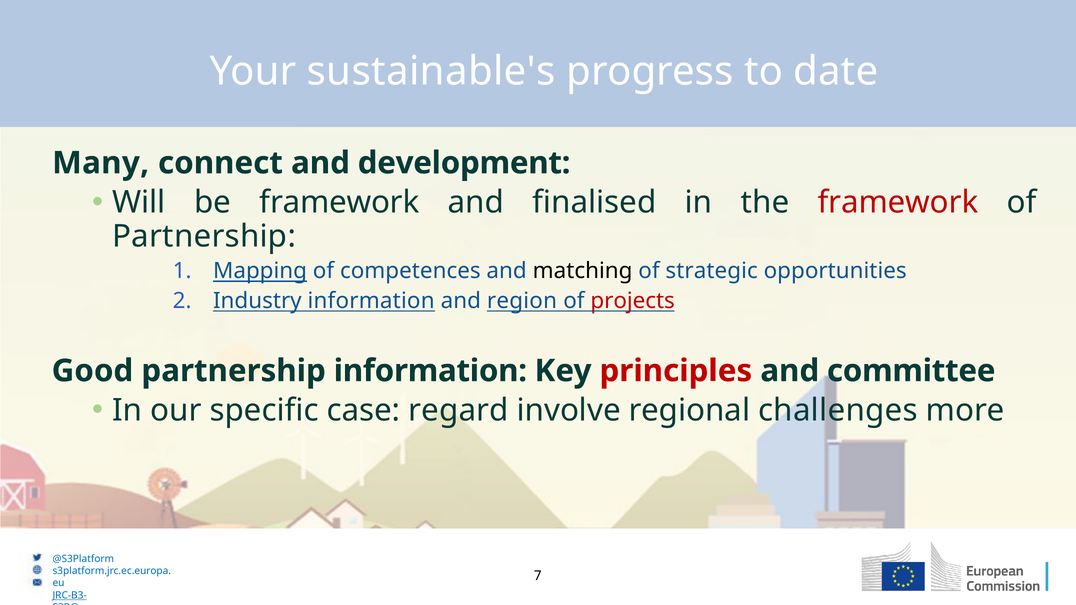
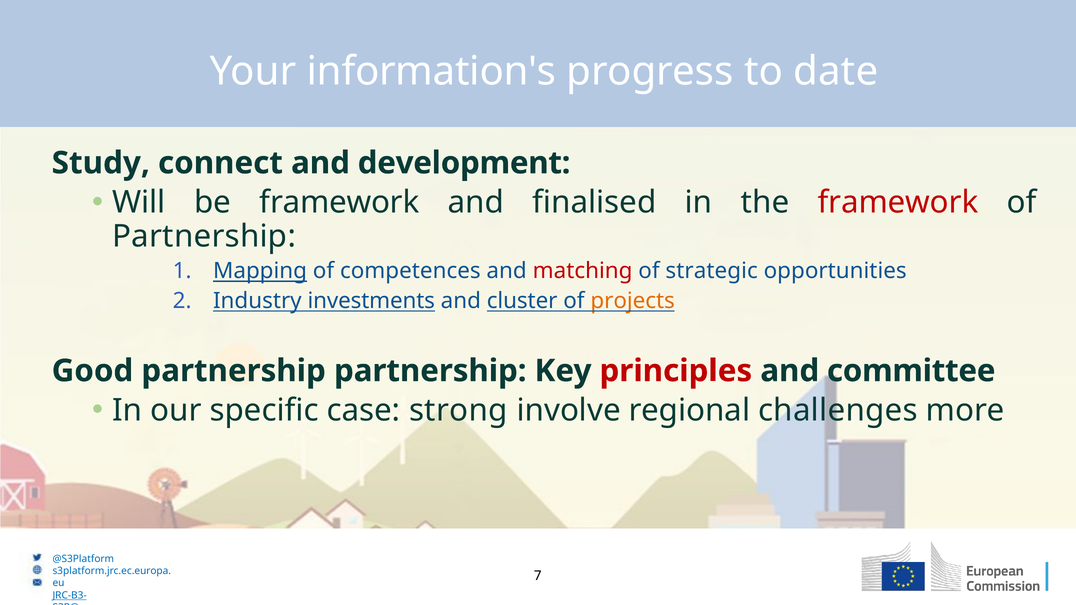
sustainable's: sustainable's -> information's (432, 72)
Many: Many -> Study (101, 163)
matching colour: black -> red (583, 271)
Industry information: information -> investments (371, 301)
region: region -> cluster (522, 301)
projects colour: red -> orange (633, 301)
partnership information: information -> partnership (430, 371)
regard: regard -> strong (458, 410)
